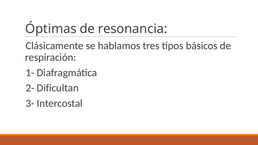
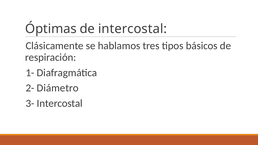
de resonancia: resonancia -> intercostal (133, 29)
Dificultan: Dificultan -> Diámetro (58, 88)
